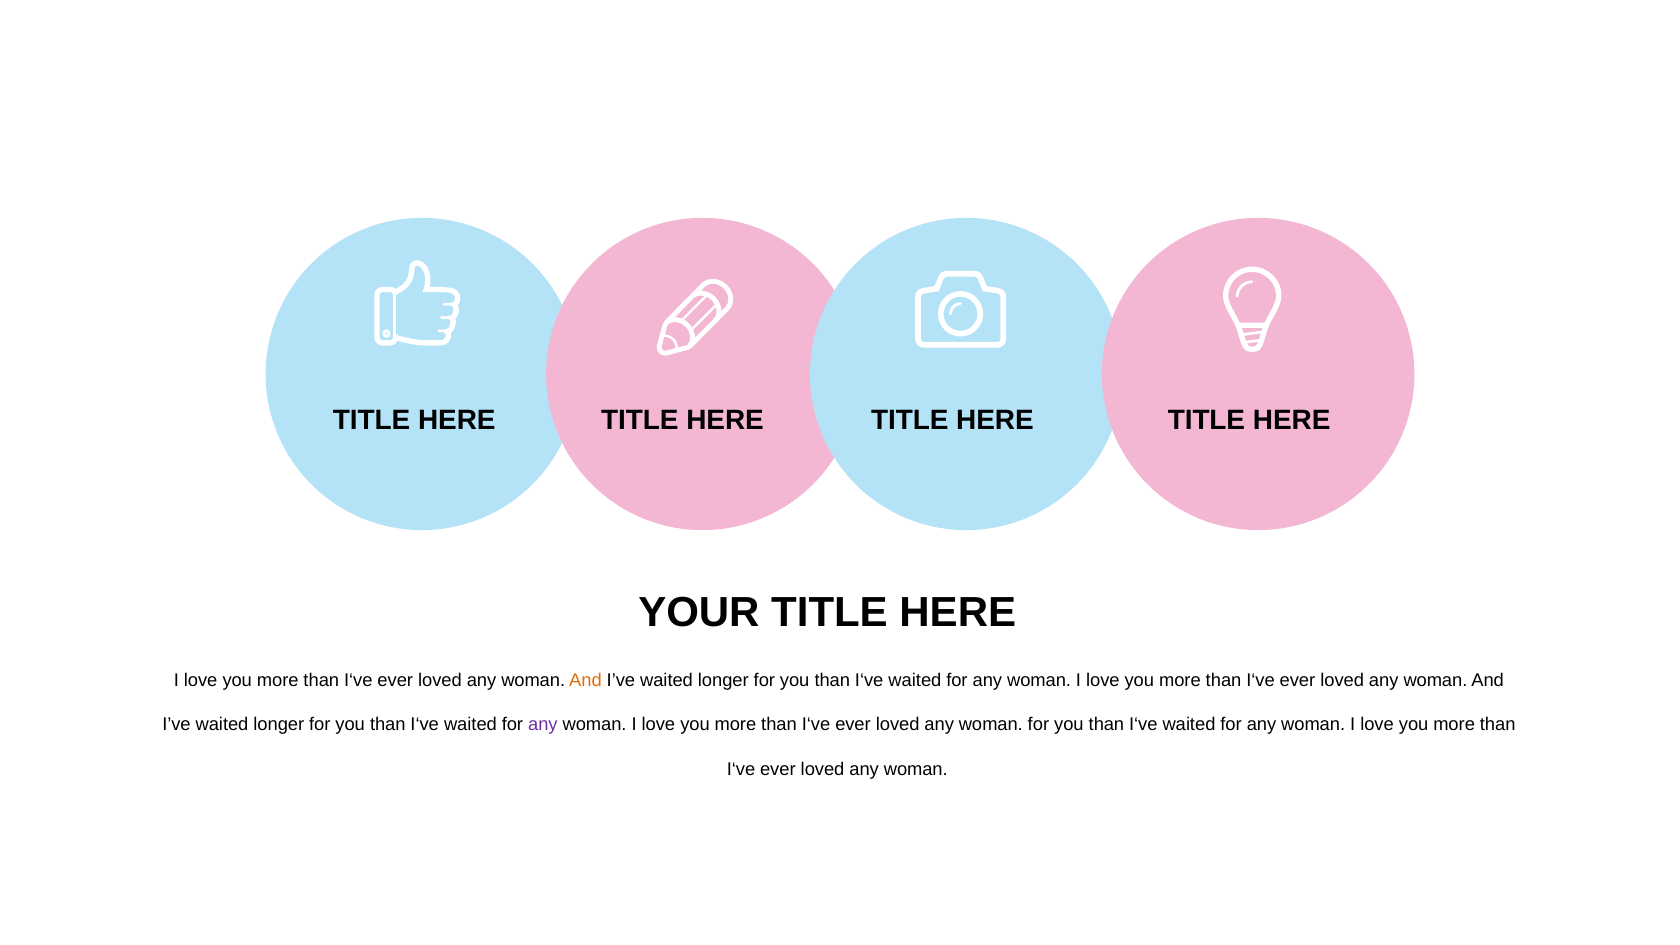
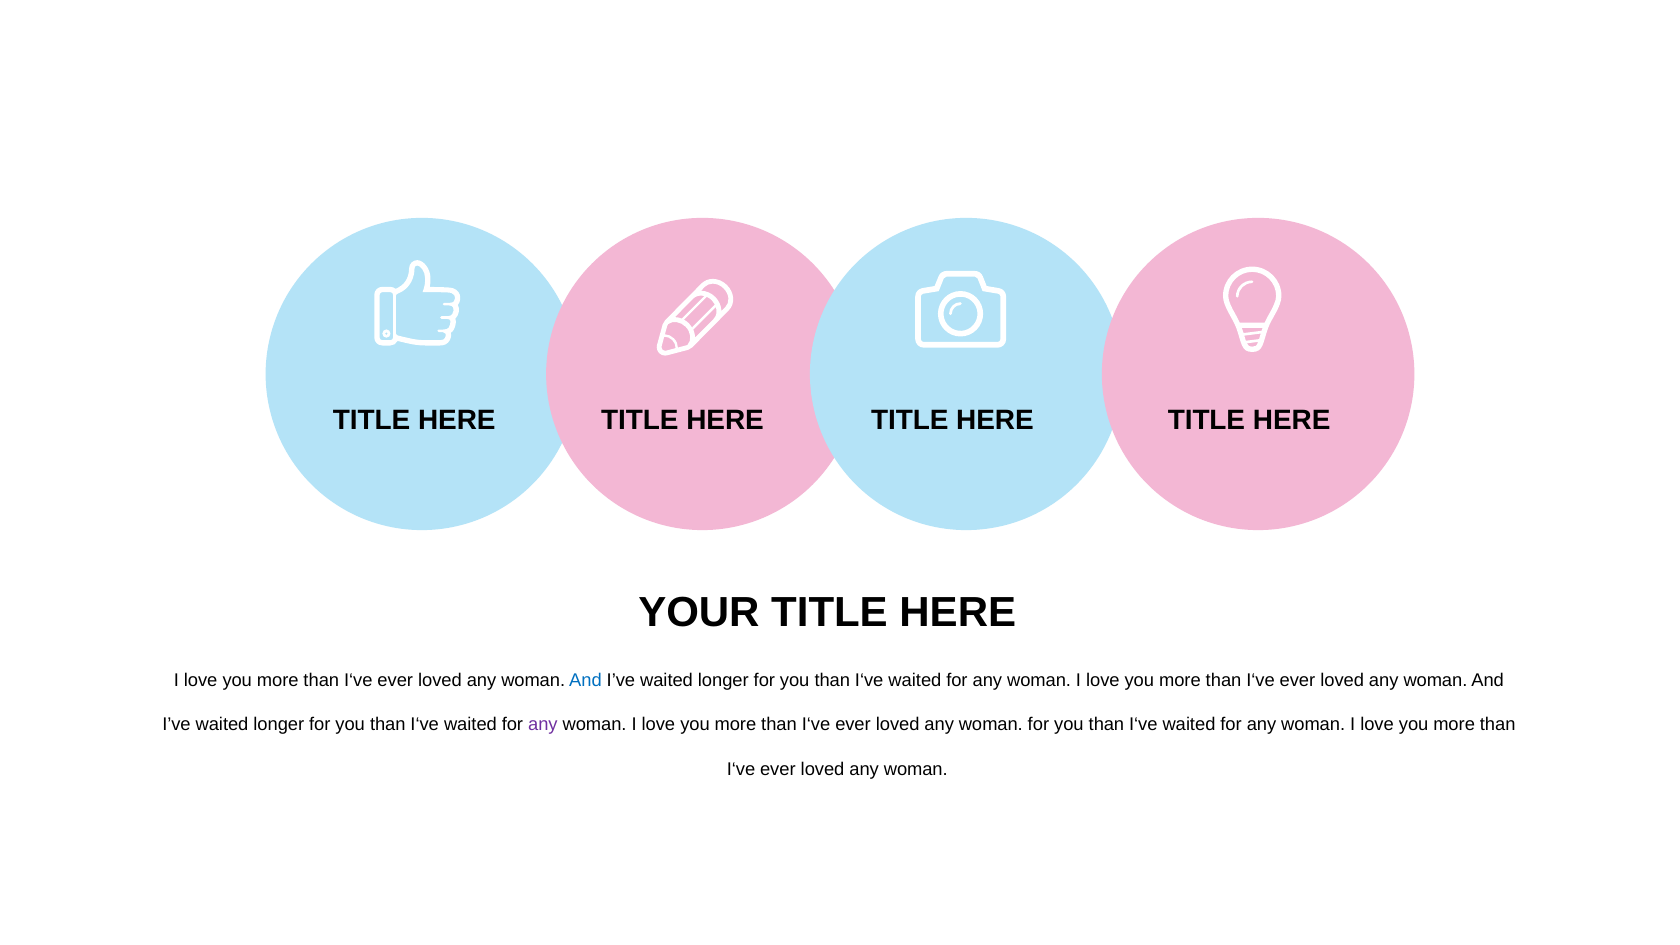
And colour: orange -> blue (585, 681)
